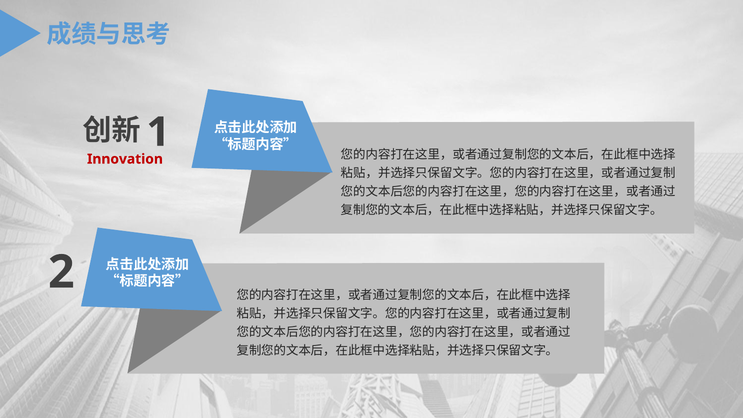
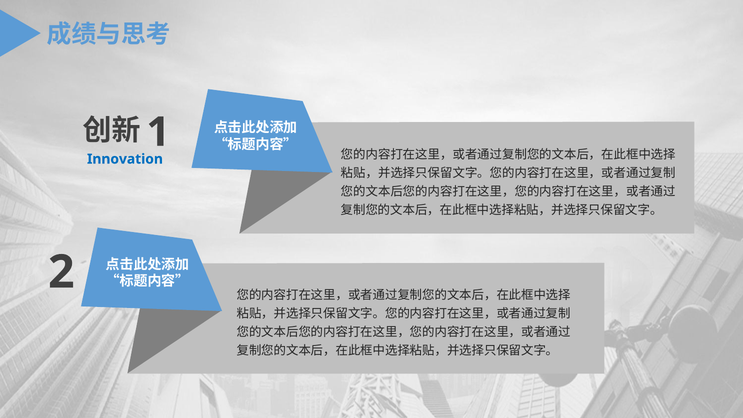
Innovation colour: red -> blue (125, 159)
